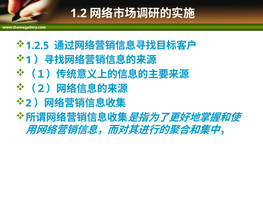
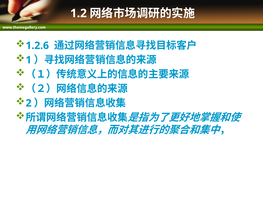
1.2.5: 1.2.5 -> 1.2.6 (37, 45)
